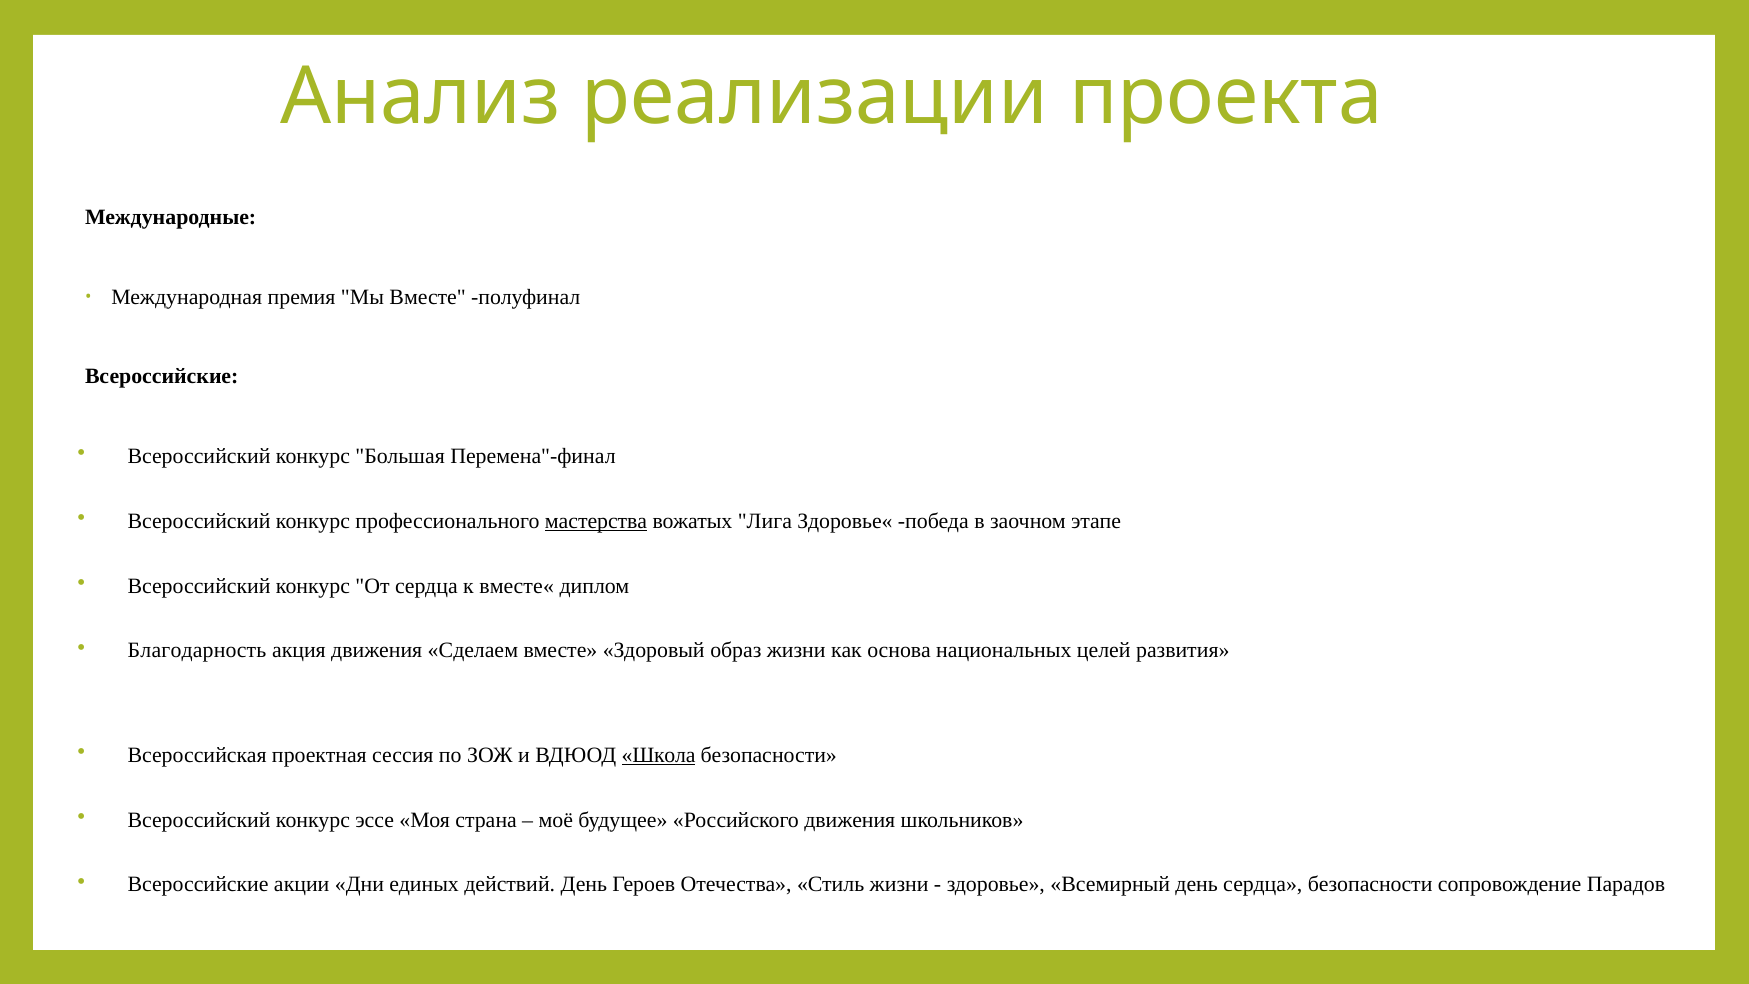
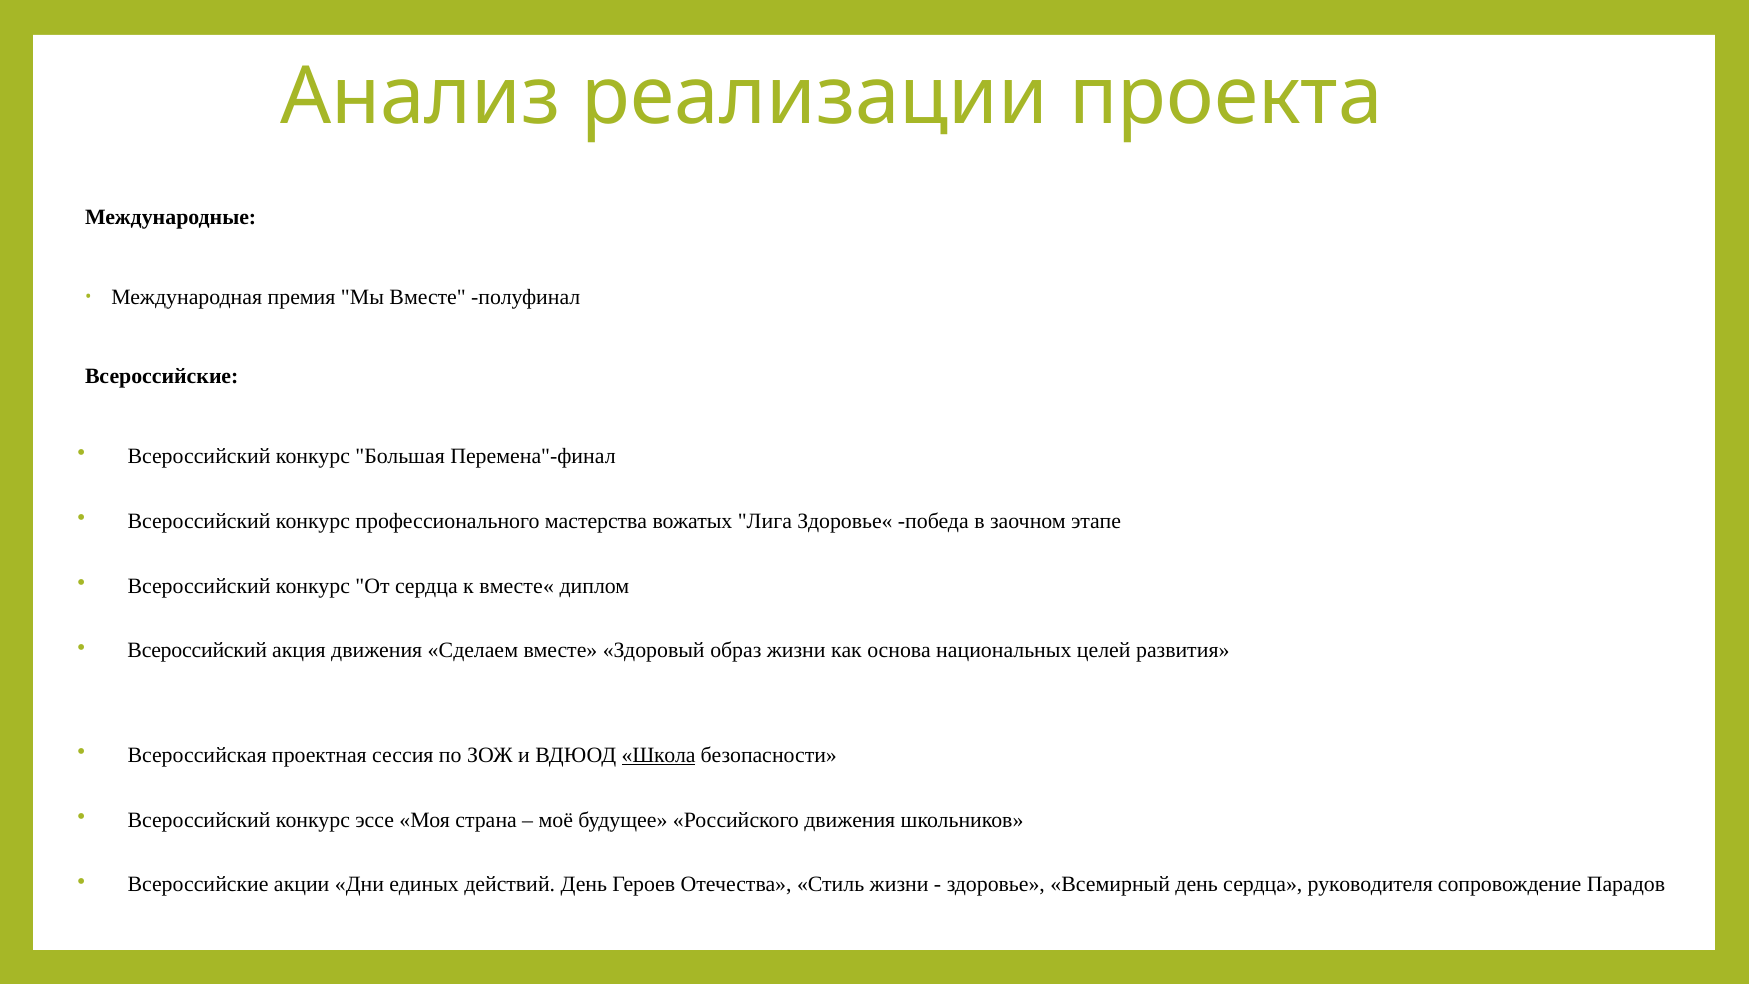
мастерства underline: present -> none (596, 521)
Благодарность: Благодарность -> Всероссийский (197, 651)
сердца безопасности: безопасности -> руководителя (1370, 885)
